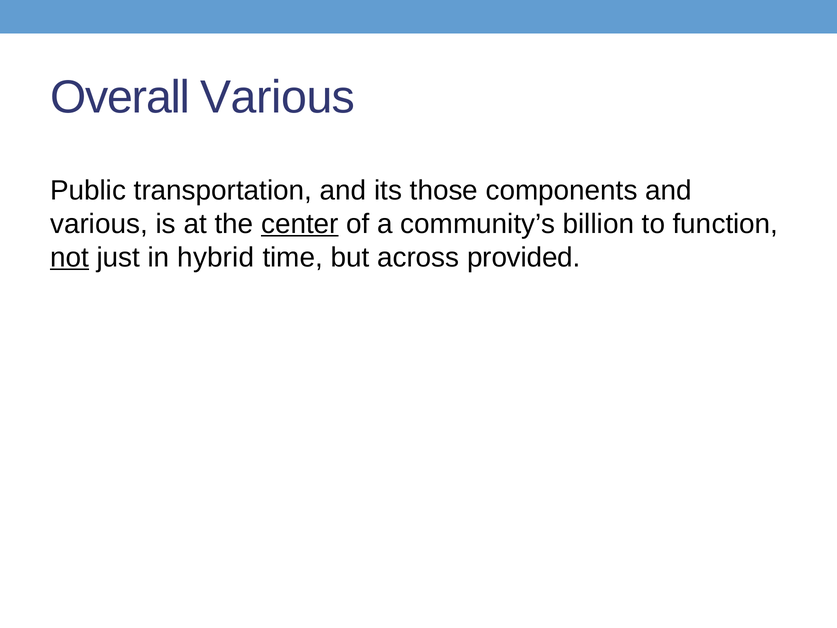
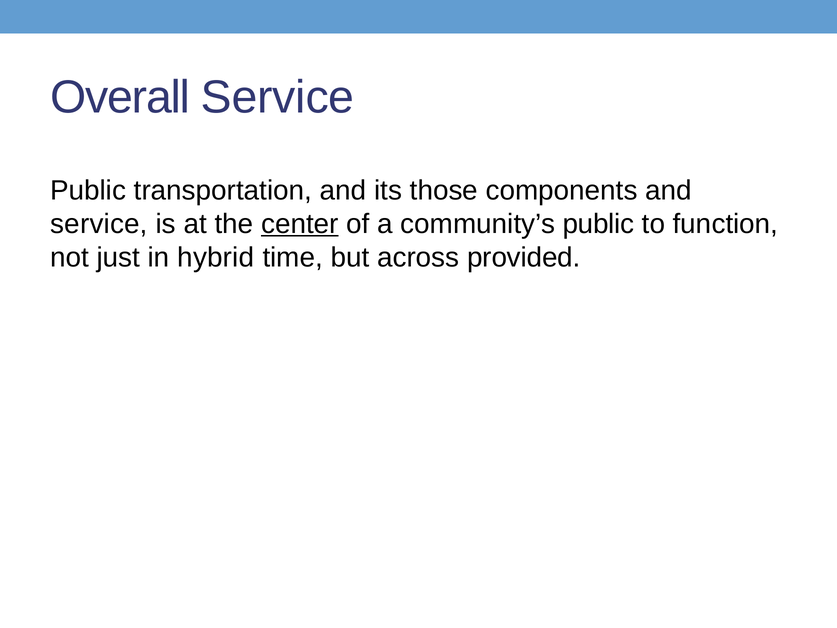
Overall Various: Various -> Service (278, 97)
various: various -> service (99, 224)
community’s billion: billion -> public (598, 224)
not underline: present -> none (70, 257)
